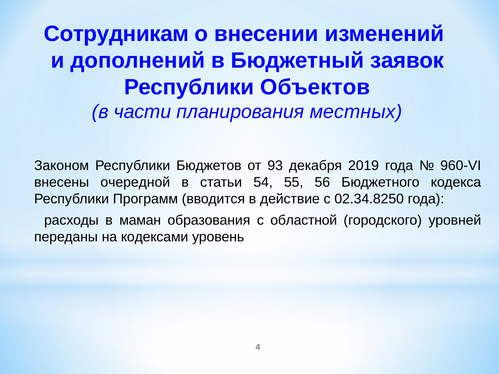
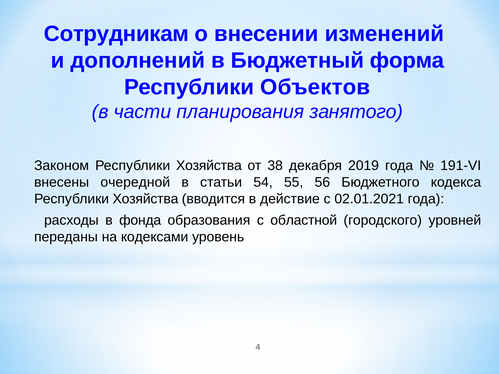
заявок: заявок -> форма (407, 61)
местных: местных -> занятого (356, 112)
Законом Республики Бюджетов: Бюджетов -> Хозяйства (209, 166)
93: 93 -> 38 (275, 166)
960-VI: 960-VI -> 191-VI (461, 166)
Программ: Программ -> Хозяйства (145, 199)
02.34.8250: 02.34.8250 -> 02.01.2021 (369, 199)
маман: маман -> фонда (140, 220)
